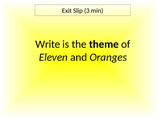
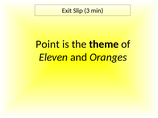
Write: Write -> Point (48, 44)
